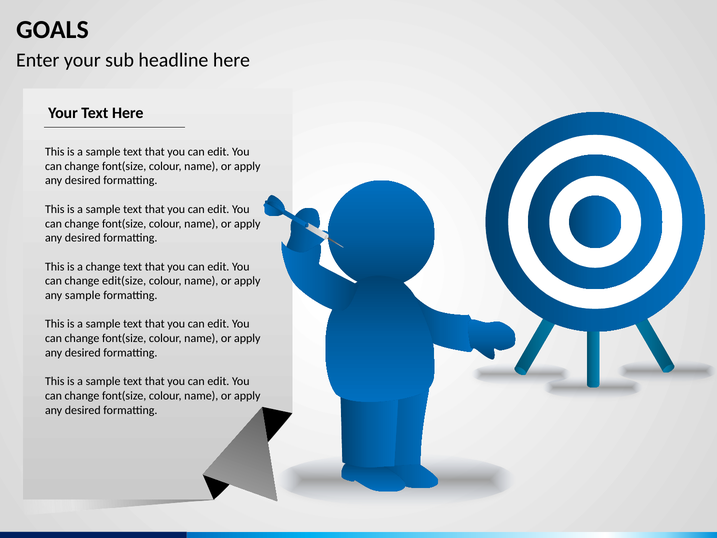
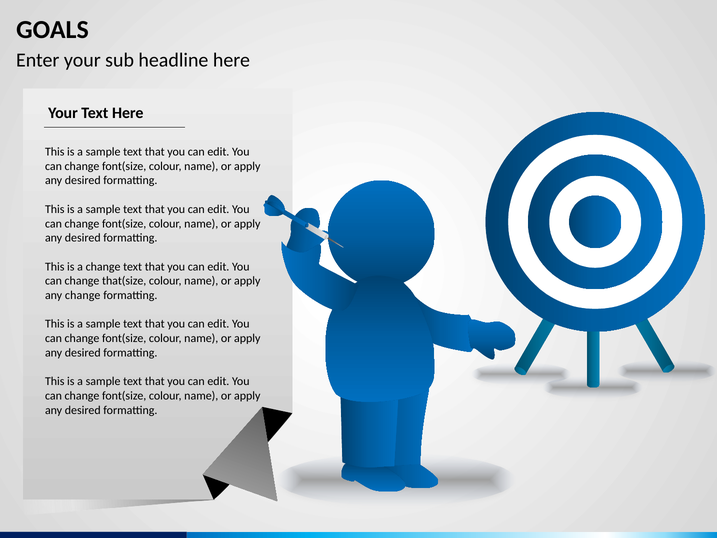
edit(size: edit(size -> that(size (124, 281)
any sample: sample -> change (83, 295)
